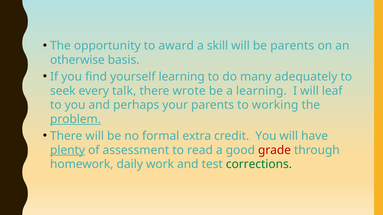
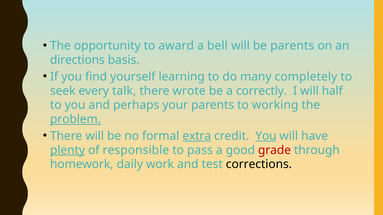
skill: skill -> bell (217, 46)
otherwise: otherwise -> directions (77, 60)
adequately: adequately -> completely (306, 77)
a learning: learning -> correctly (261, 91)
leaf: leaf -> half (332, 91)
extra underline: none -> present (197, 136)
You underline: none -> present (266, 136)
assessment: assessment -> responsible (136, 150)
read: read -> pass (200, 150)
corrections colour: green -> black (259, 165)
